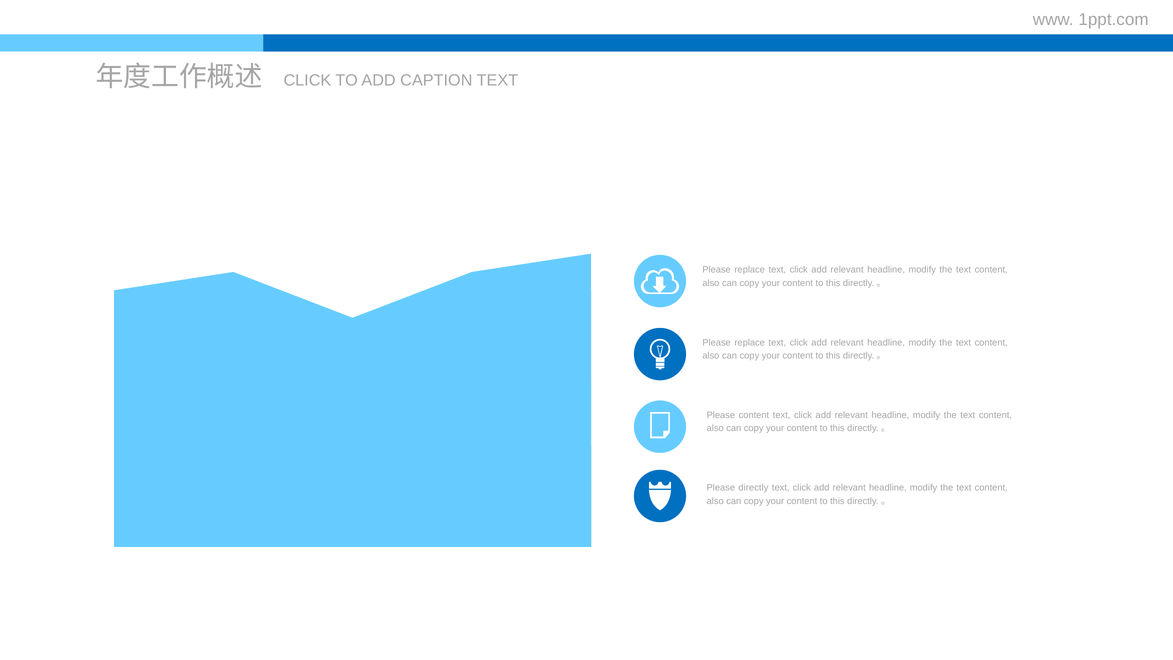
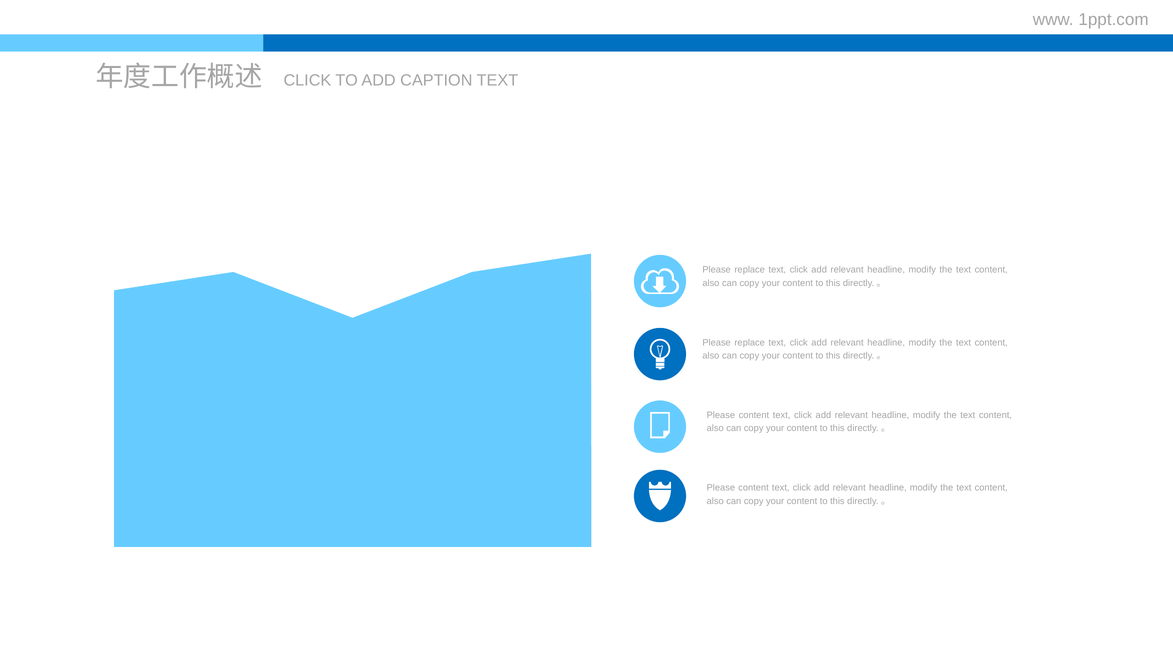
directly: directly -> content (753, 488)
